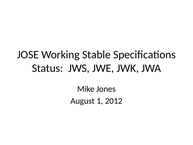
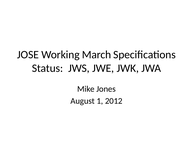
Stable: Stable -> March (97, 55)
